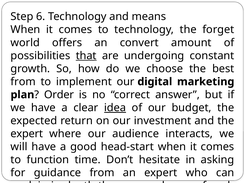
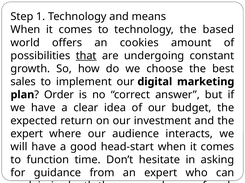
6: 6 -> 1 (41, 17)
forget: forget -> based (218, 30)
convert: convert -> cookies (139, 43)
from: from -> sales (23, 82)
idea underline: present -> none (115, 108)
